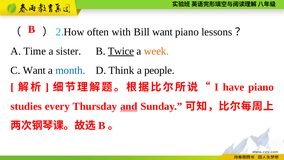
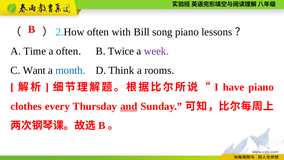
Bill want: want -> song (162, 32)
a sister: sister -> often (69, 51)
Twice underline: present -> none (121, 51)
week colour: orange -> purple (156, 51)
people: people -> rooms (159, 70)
studies: studies -> clothes (26, 106)
